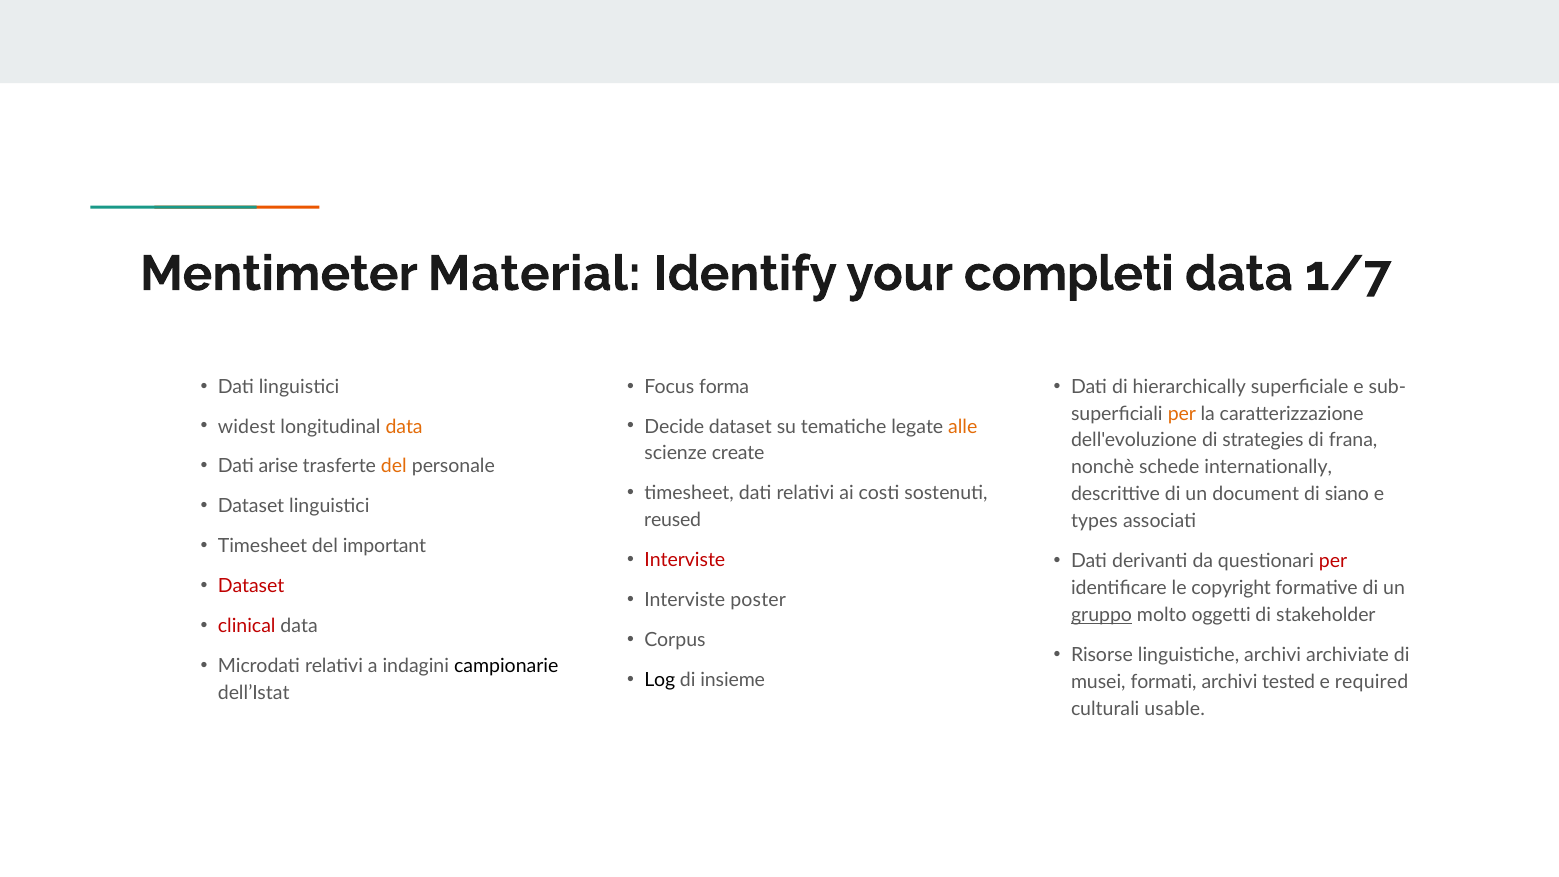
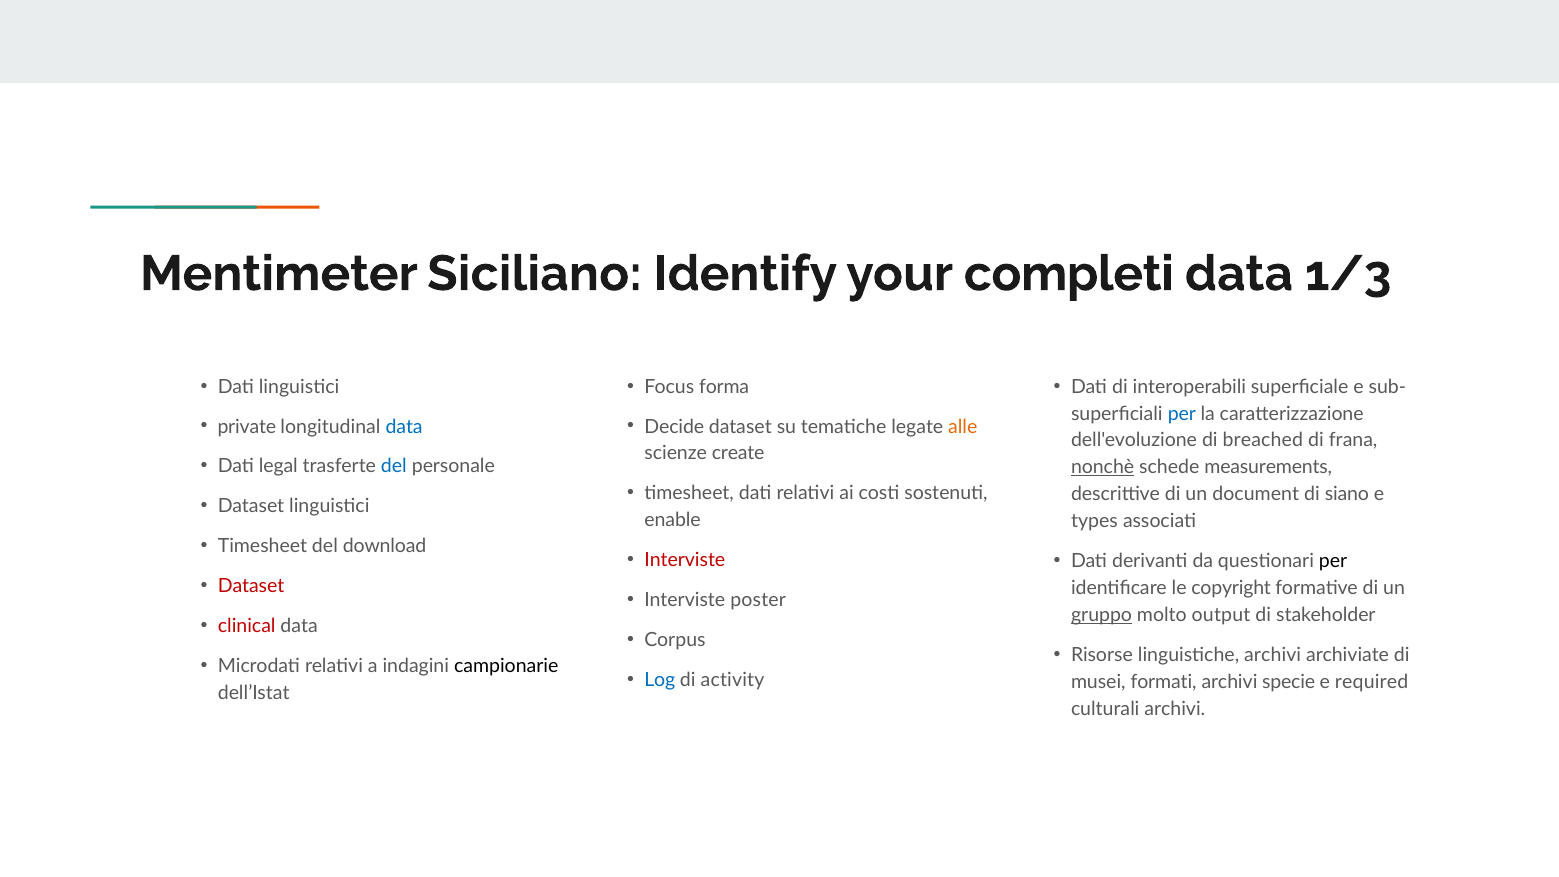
Material: Material -> Siciliano (534, 274)
1/7: 1/7 -> 1/3 (1348, 274)
hierarchically: hierarchically -> interoperabili (1189, 387)
per colour: orange -> blue (1182, 414)
widest: widest -> private (247, 427)
data colour: orange -> blue (404, 427)
strategies: strategies -> breached (1263, 441)
arise: arise -> legal (278, 467)
del colour: orange -> blue (394, 467)
nonchè underline: none -> present (1103, 467)
internationally: internationally -> measurements (1268, 467)
reused: reused -> enable (673, 520)
important: important -> download (385, 546)
per colour: red -> black (1333, 561)
oggetti: oggetti -> output (1221, 615)
Log colour: black -> blue (660, 680)
insieme: insieme -> activity (733, 680)
tested: tested -> specie (1289, 682)
culturali usable: usable -> archivi (1175, 709)
